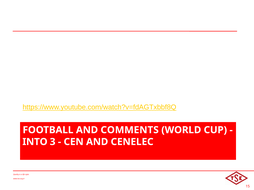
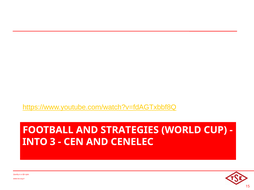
COMMENTS: COMMENTS -> STRATEGIES (130, 130)
